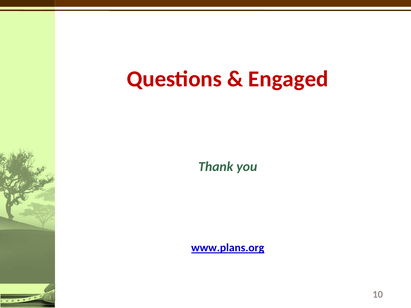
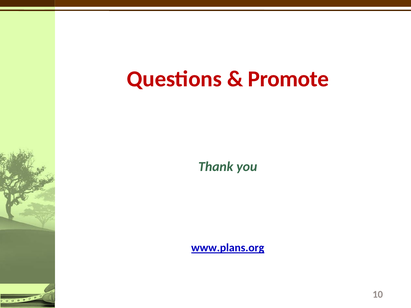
Engaged: Engaged -> Promote (288, 79)
